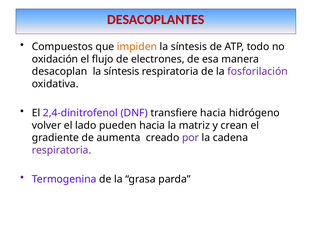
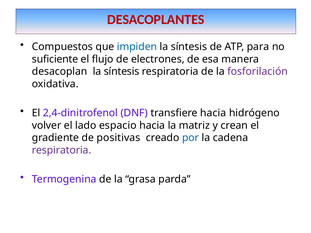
impiden colour: orange -> blue (137, 47)
todo: todo -> para (258, 47)
oxidación: oxidación -> suficiente (55, 59)
pueden: pueden -> espacio (118, 126)
aumenta: aumenta -> positivas (119, 138)
por colour: purple -> blue (191, 138)
